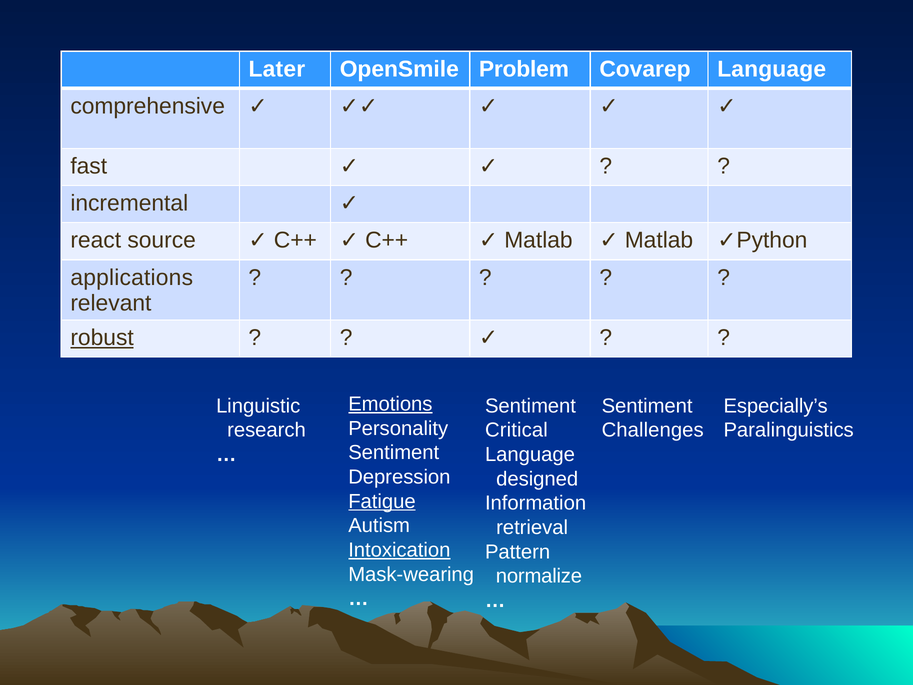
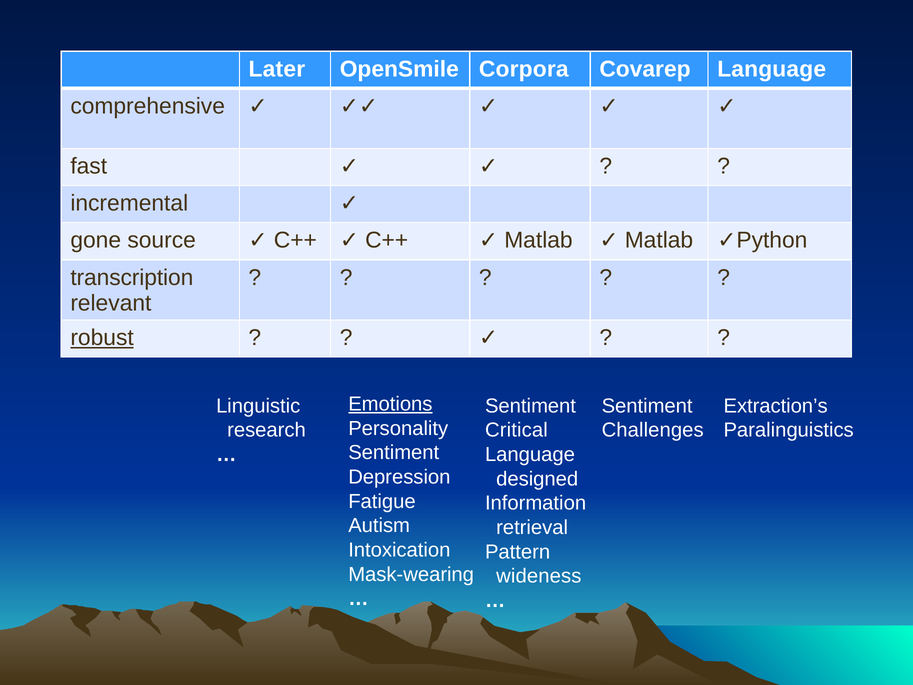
Problem: Problem -> Corpora (524, 69)
react: react -> gone (96, 240)
applications: applications -> transcription (132, 277)
Especially’s: Especially’s -> Extraction’s (776, 406)
Fatigue underline: present -> none (382, 501)
Intoxication underline: present -> none (399, 550)
normalize: normalize -> wideness (539, 576)
